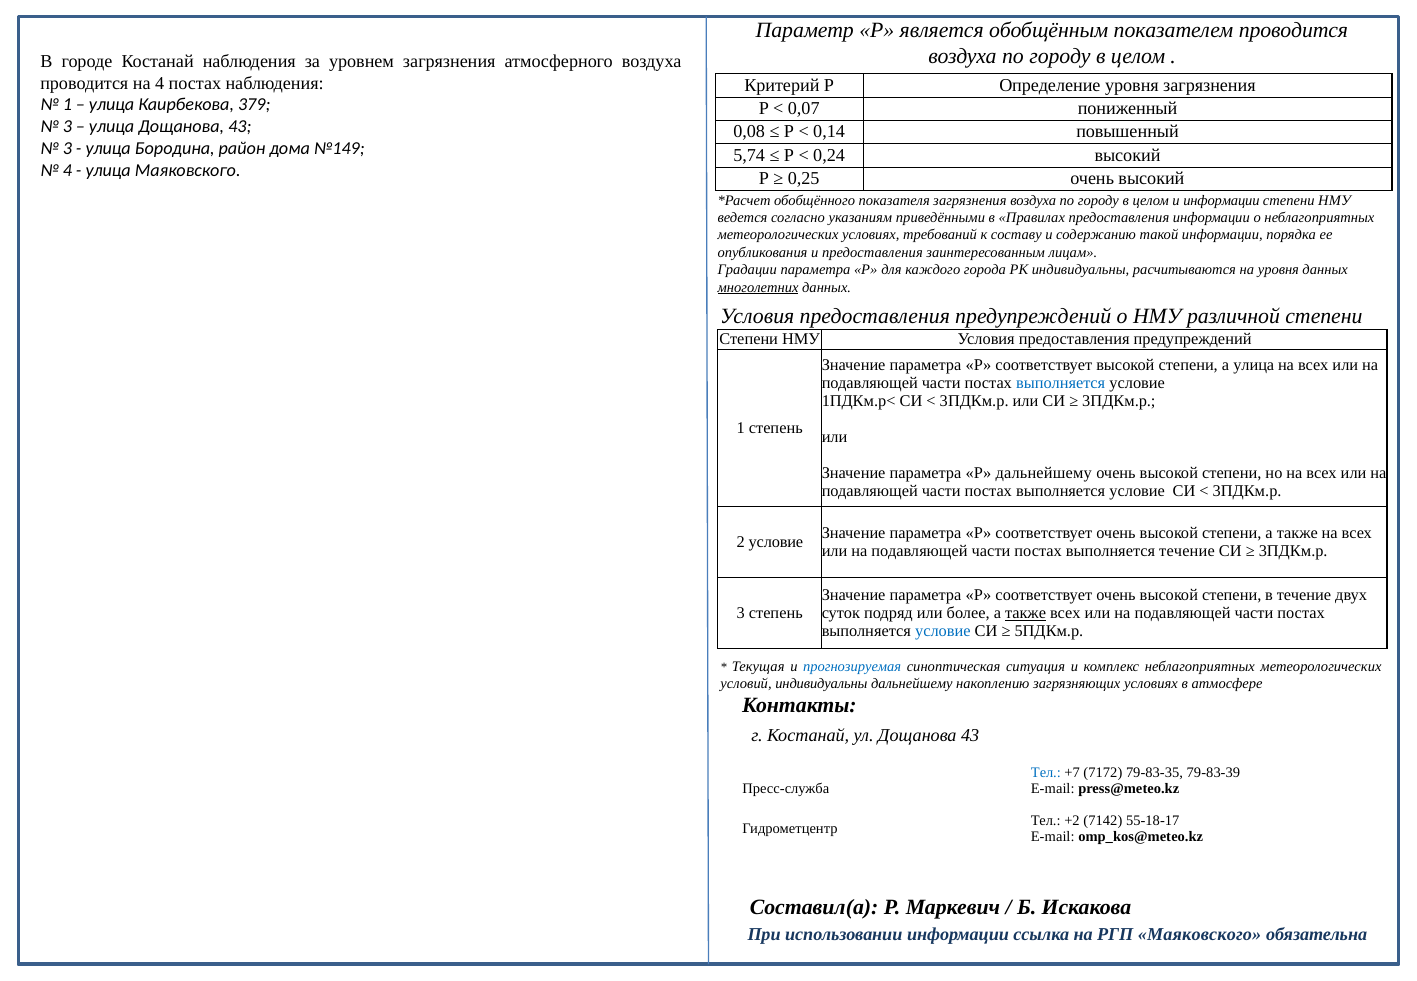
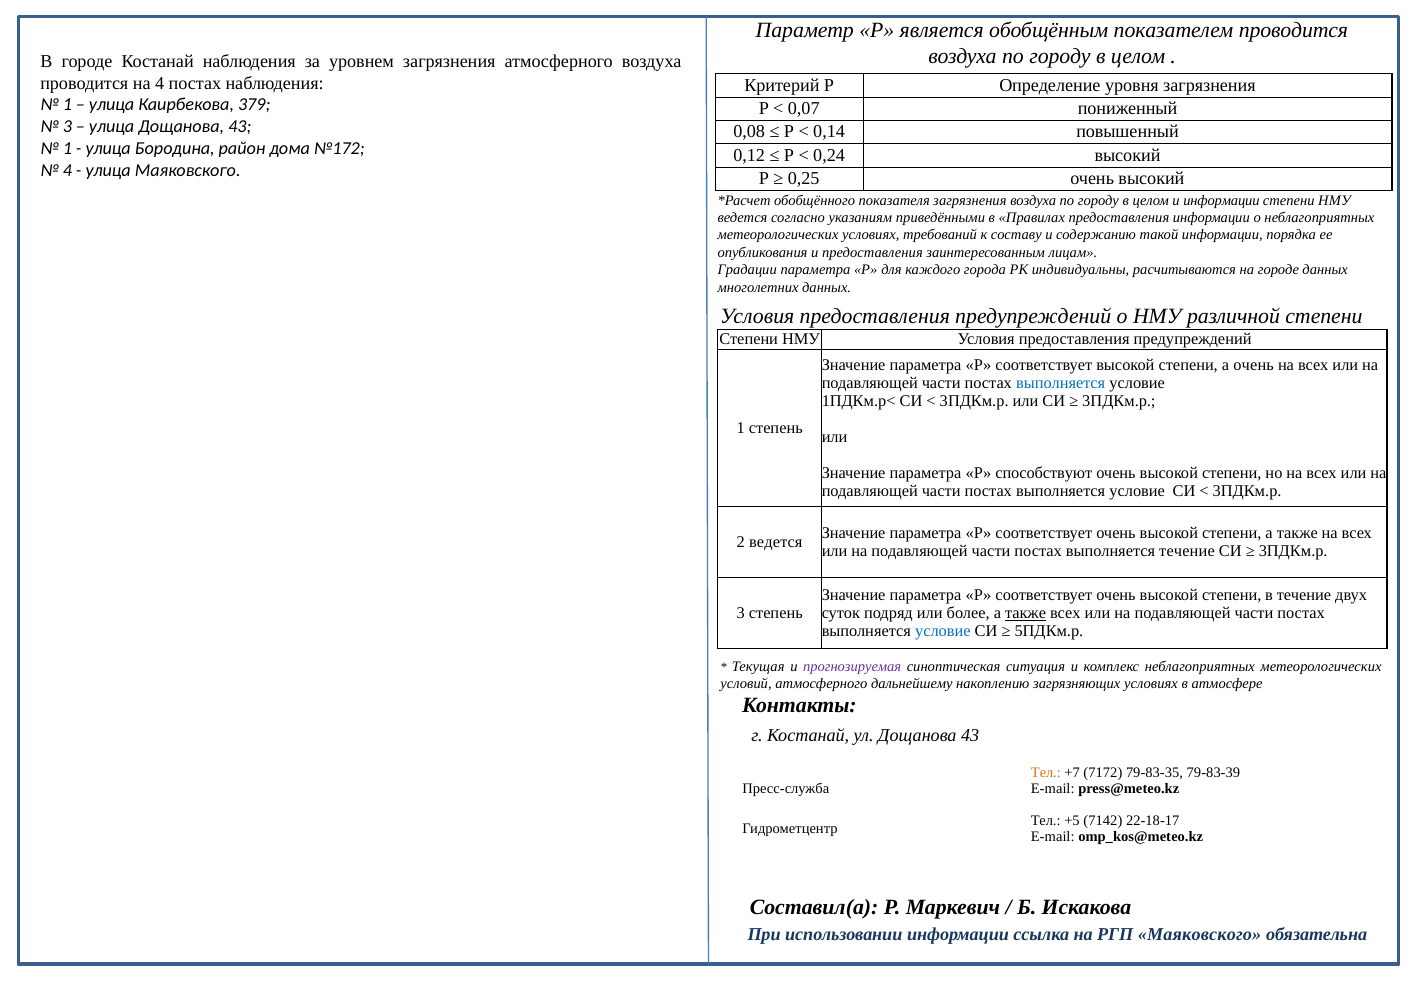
3: 3 -> 1 (67, 149)
№149: №149 -> №172 (339, 149)
5,74: 5,74 -> 0,12 (749, 155)
на уровня: уровня -> городе (1278, 270)
многолетних underline: present -> none (758, 287)
а улица: улица -> очень (1254, 365)
Р дальнейшему: дальнейшему -> способствуют (1044, 473)
2 условие: условие -> ведется (776, 542)
прогнозируемая colour: blue -> purple (852, 666)
условий индивидуальны: индивидуальны -> атмосферного (821, 684)
Тел colour: blue -> orange (1046, 772)
+2: +2 -> +5 (1072, 820)
55-18-17: 55-18-17 -> 22-18-17 (1153, 820)
